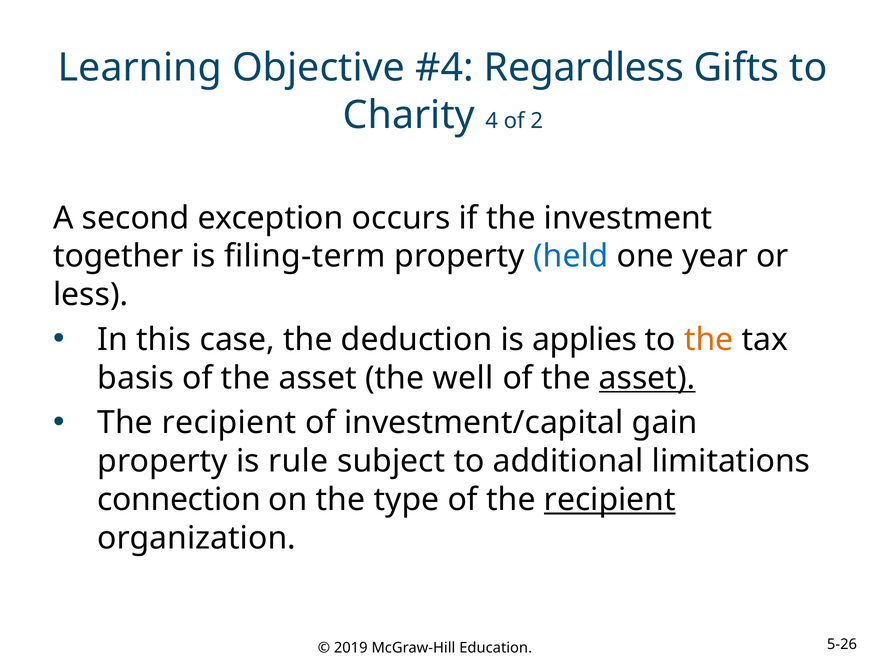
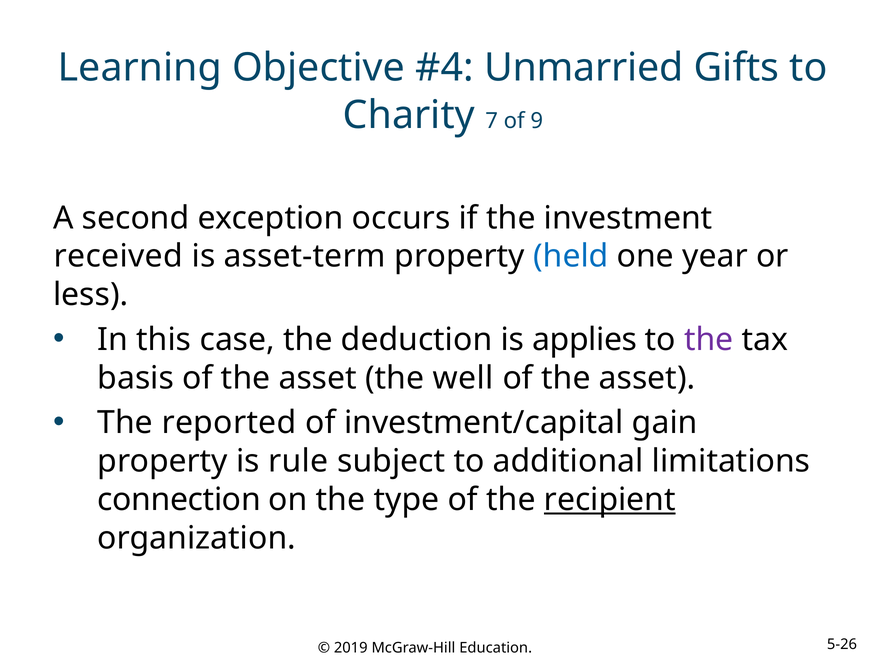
Regardless: Regardless -> Unmarried (584, 68)
4: 4 -> 7 (492, 121)
2: 2 -> 9 (537, 121)
together: together -> received (118, 256)
filing-term: filing-term -> asset-term (305, 256)
the colour: orange -> purple (709, 339)
asset underline: present -> none (647, 378)
recipient: recipient -> reported (229, 422)
